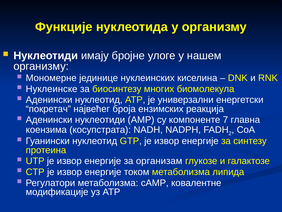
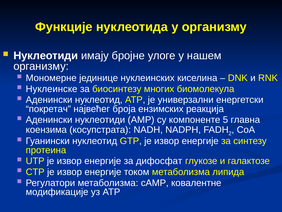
7: 7 -> 5 (225, 120)
организам: организам -> дифосфат (159, 161)
